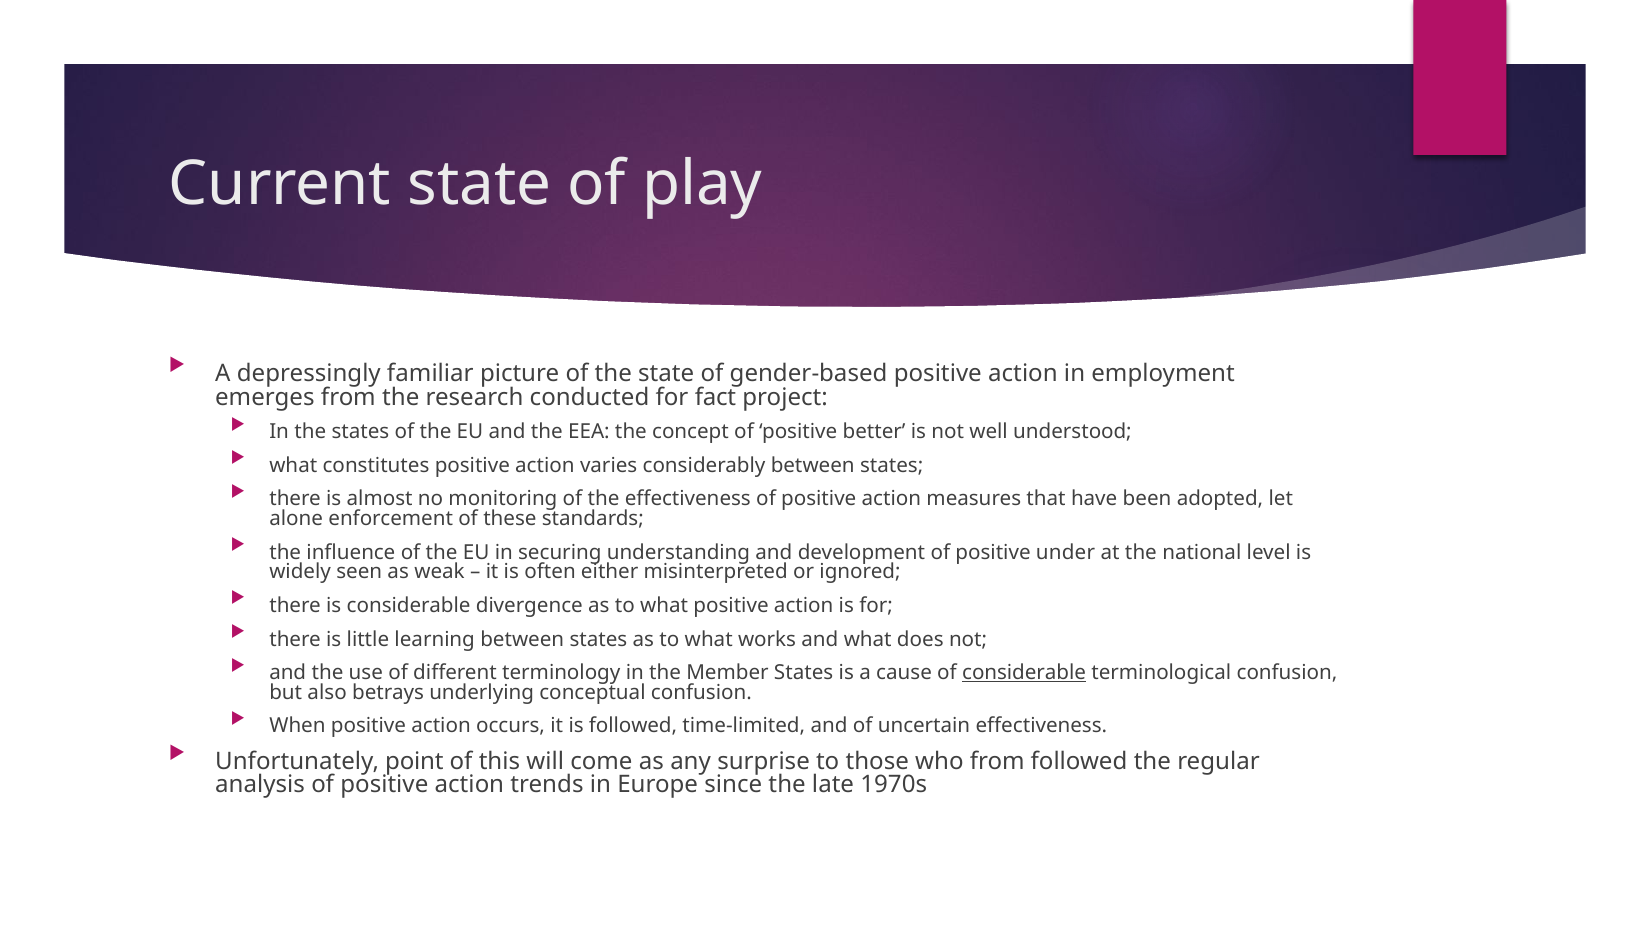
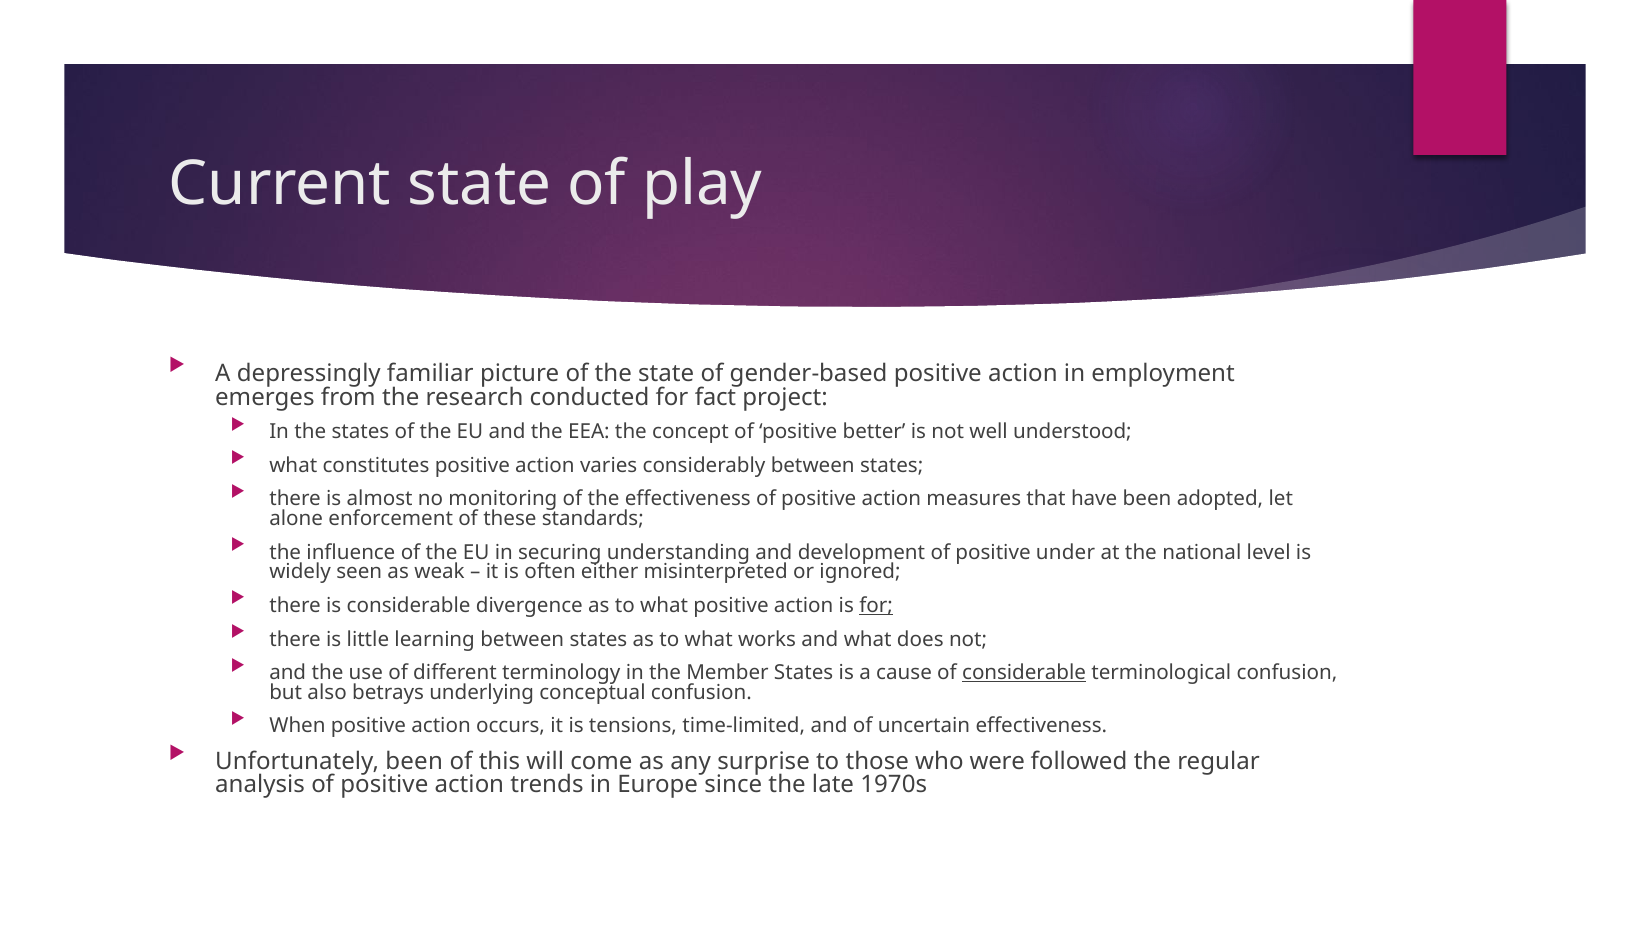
for underline: none -> present (876, 605)
is followed: followed -> tensions (633, 726)
Unfortunately point: point -> been (414, 762)
who from: from -> were (997, 762)
